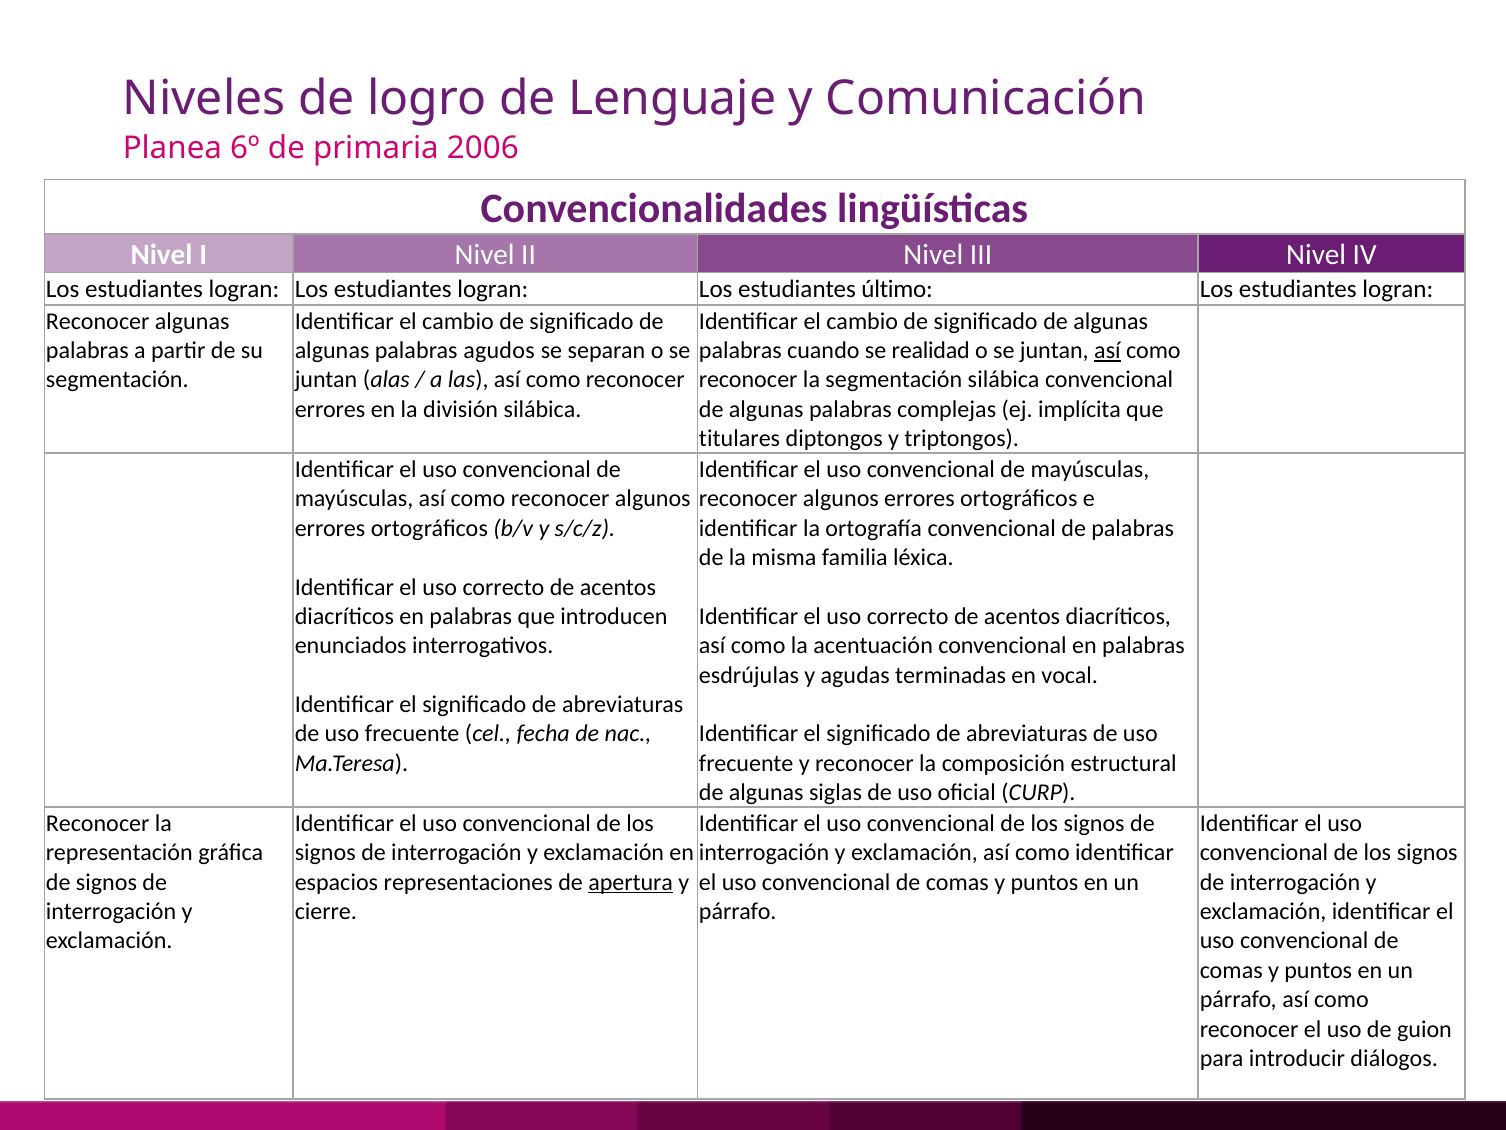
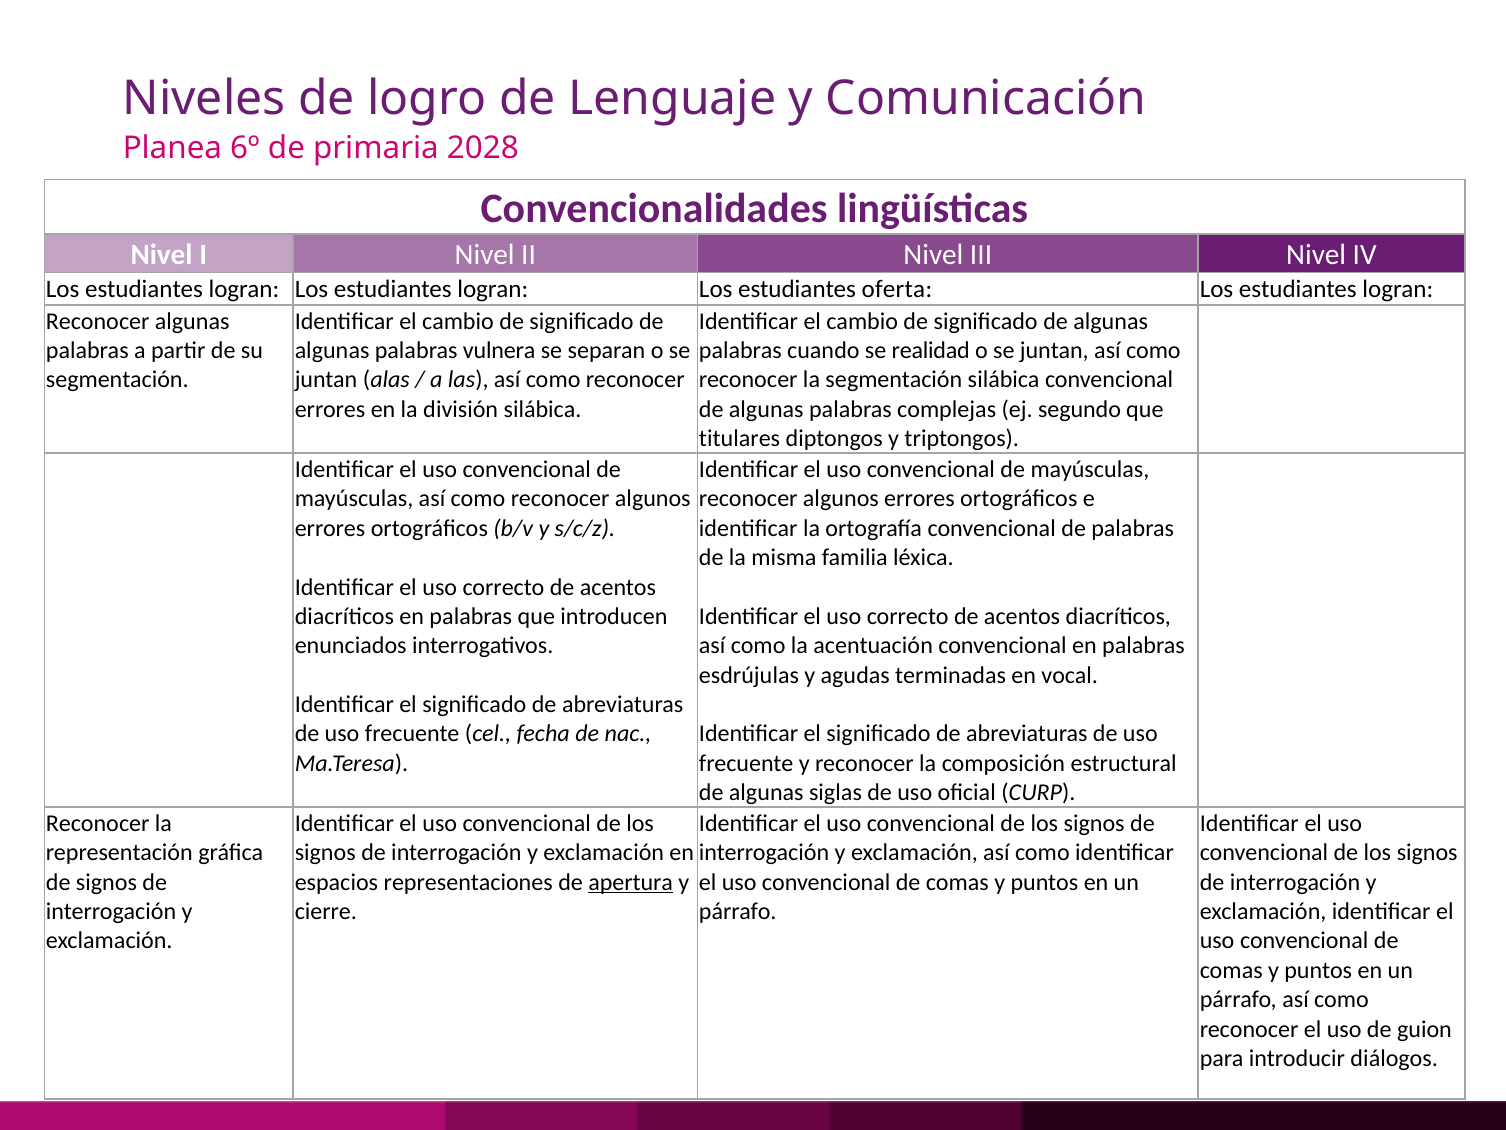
2006: 2006 -> 2028 (483, 148)
último: último -> oferta (897, 290)
agudos: agudos -> vulnera (499, 350)
así underline: present -> none (1107, 350)
implícita: implícita -> segundo (1080, 409)
